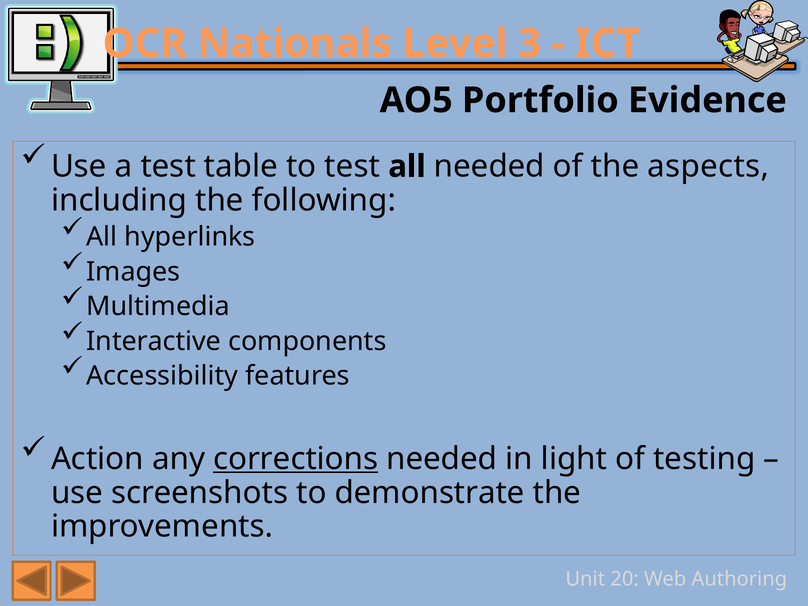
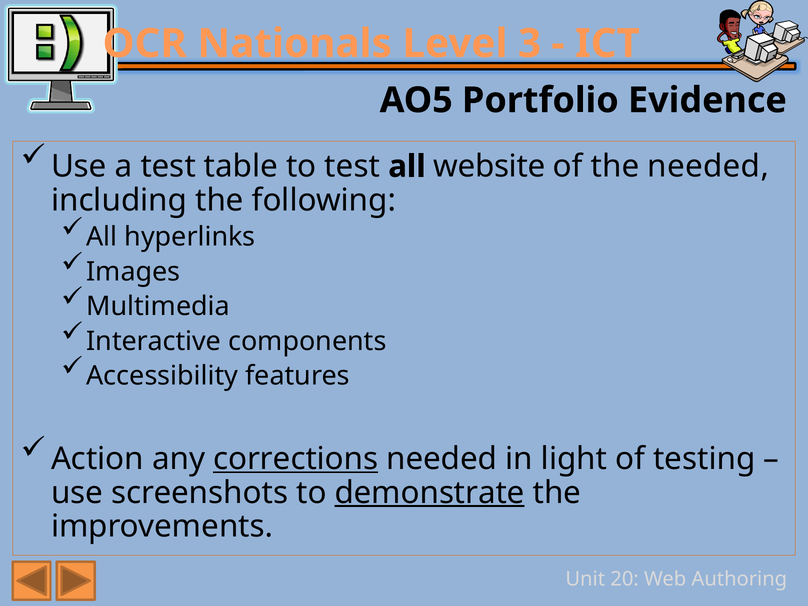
all needed: needed -> website (489, 166)
the aspects: aspects -> needed (708, 166)
demonstrate underline: none -> present (430, 493)
